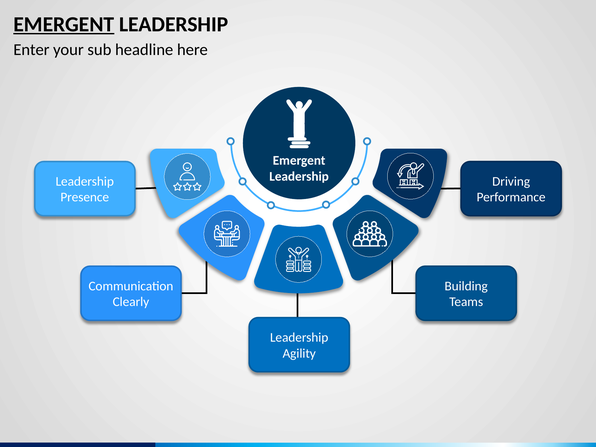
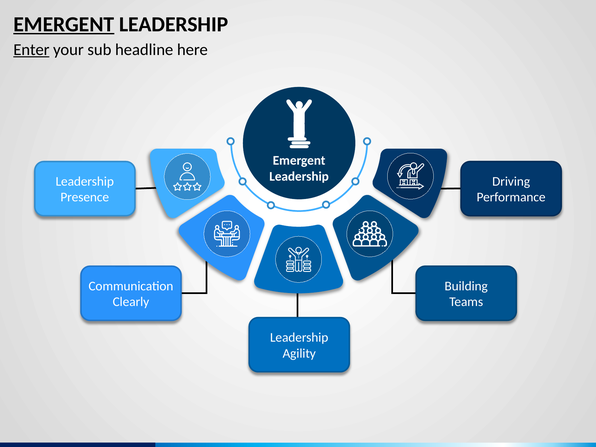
Enter underline: none -> present (31, 50)
